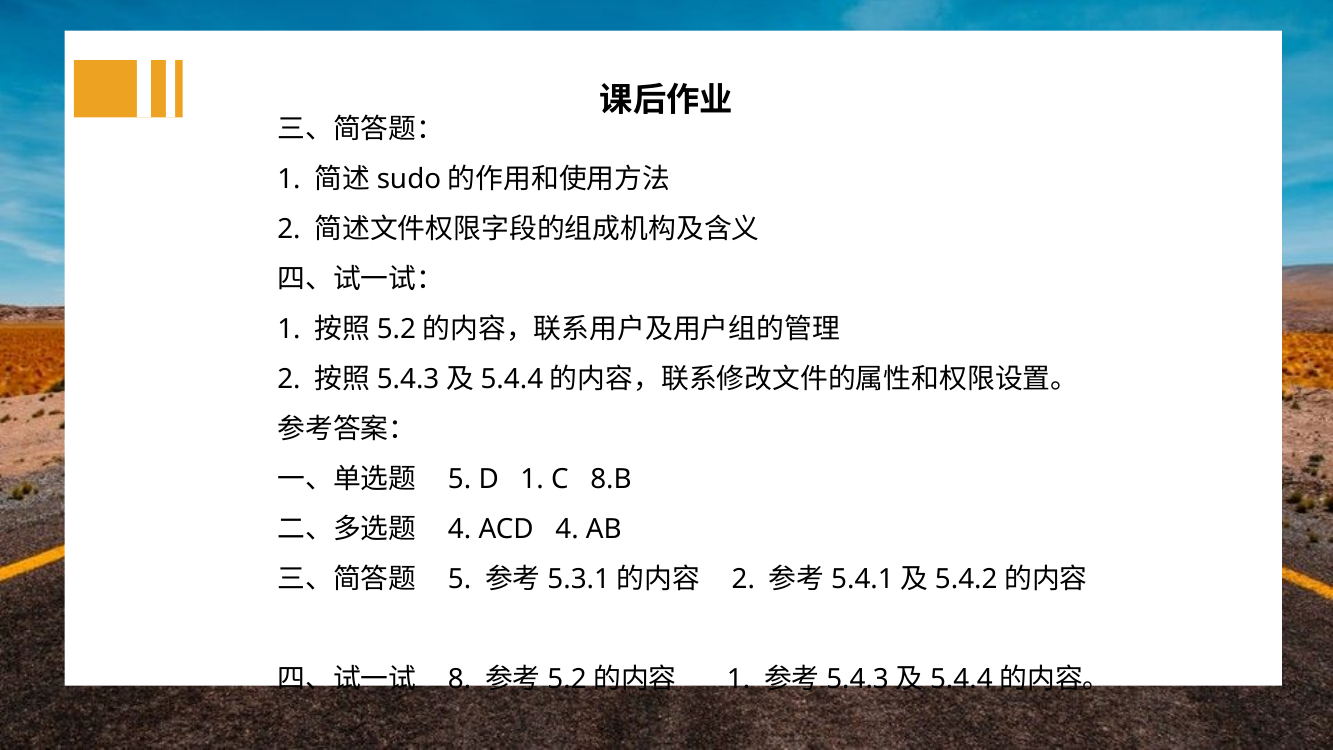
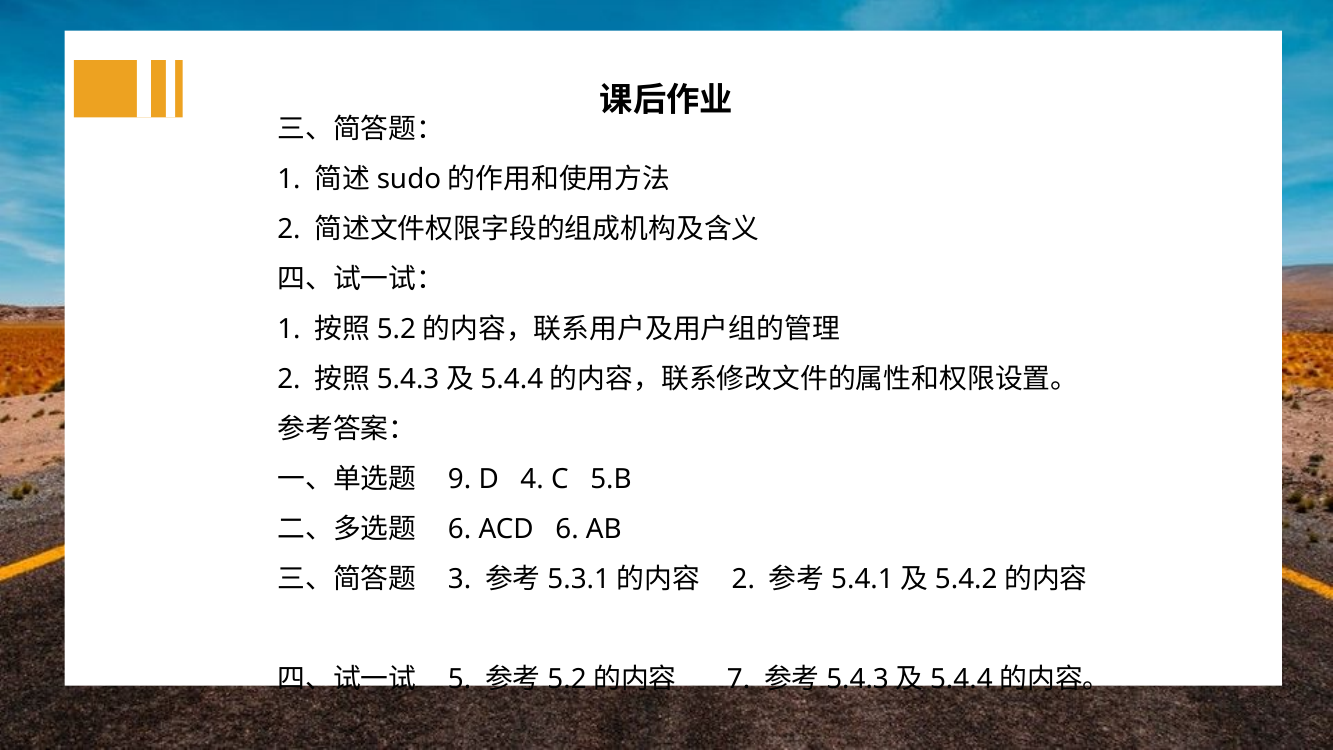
5: 5 -> 9 (460, 479)
D 1: 1 -> 4 (532, 479)
8.B: 8.B -> 5.B (611, 479)
4: 4 -> 6 (460, 529)
ACD 4: 4 -> 6 (567, 529)
5: 5 -> 3 (460, 579)
8: 8 -> 5 (460, 679)
1: 1 -> 7 (739, 679)
